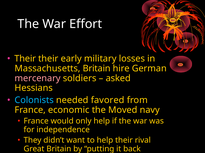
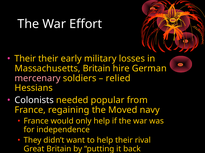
asked: asked -> relied (118, 79)
Colonists colour: light blue -> white (34, 101)
favored: favored -> popular (108, 101)
economic: economic -> regaining (69, 110)
